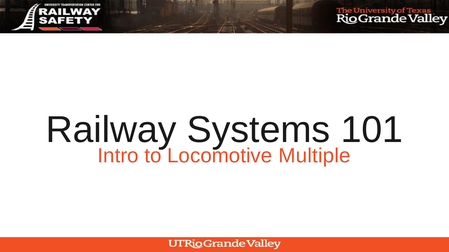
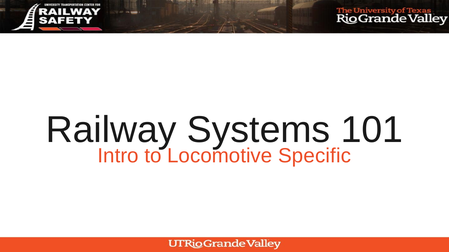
Multiple: Multiple -> Specific (315, 156)
